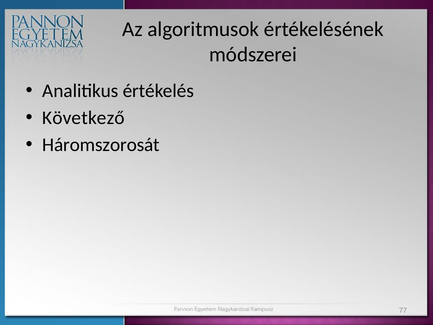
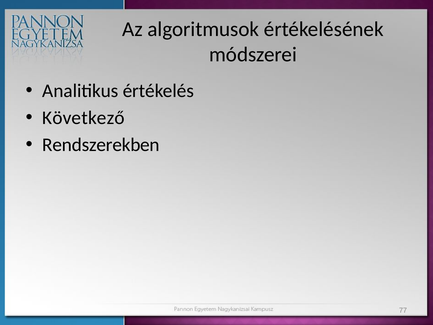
Háromszorosát: Háromszorosát -> Rendszerekben (101, 145)
